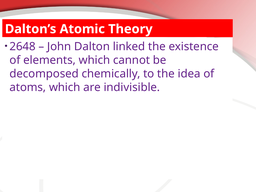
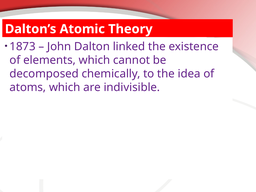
2648: 2648 -> 1873 (23, 46)
